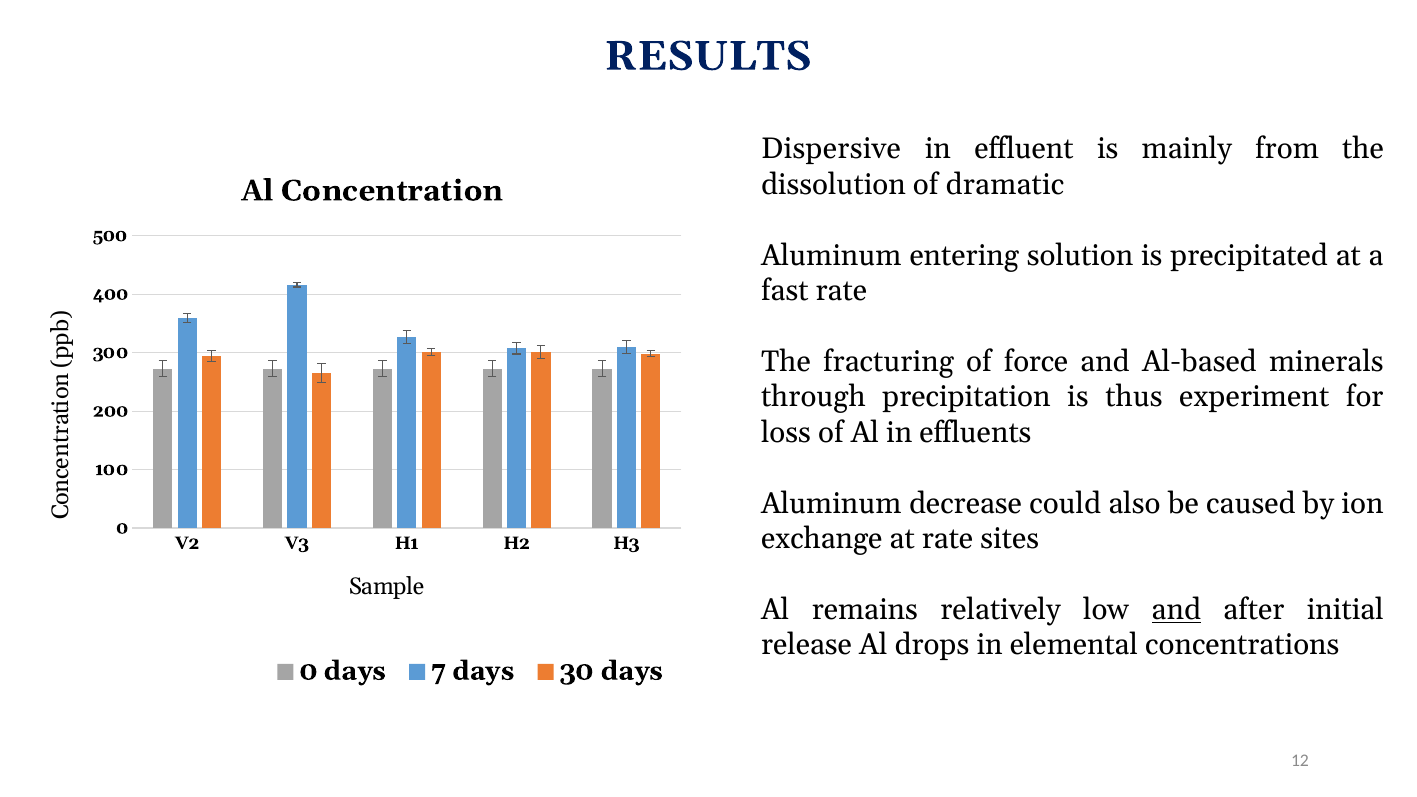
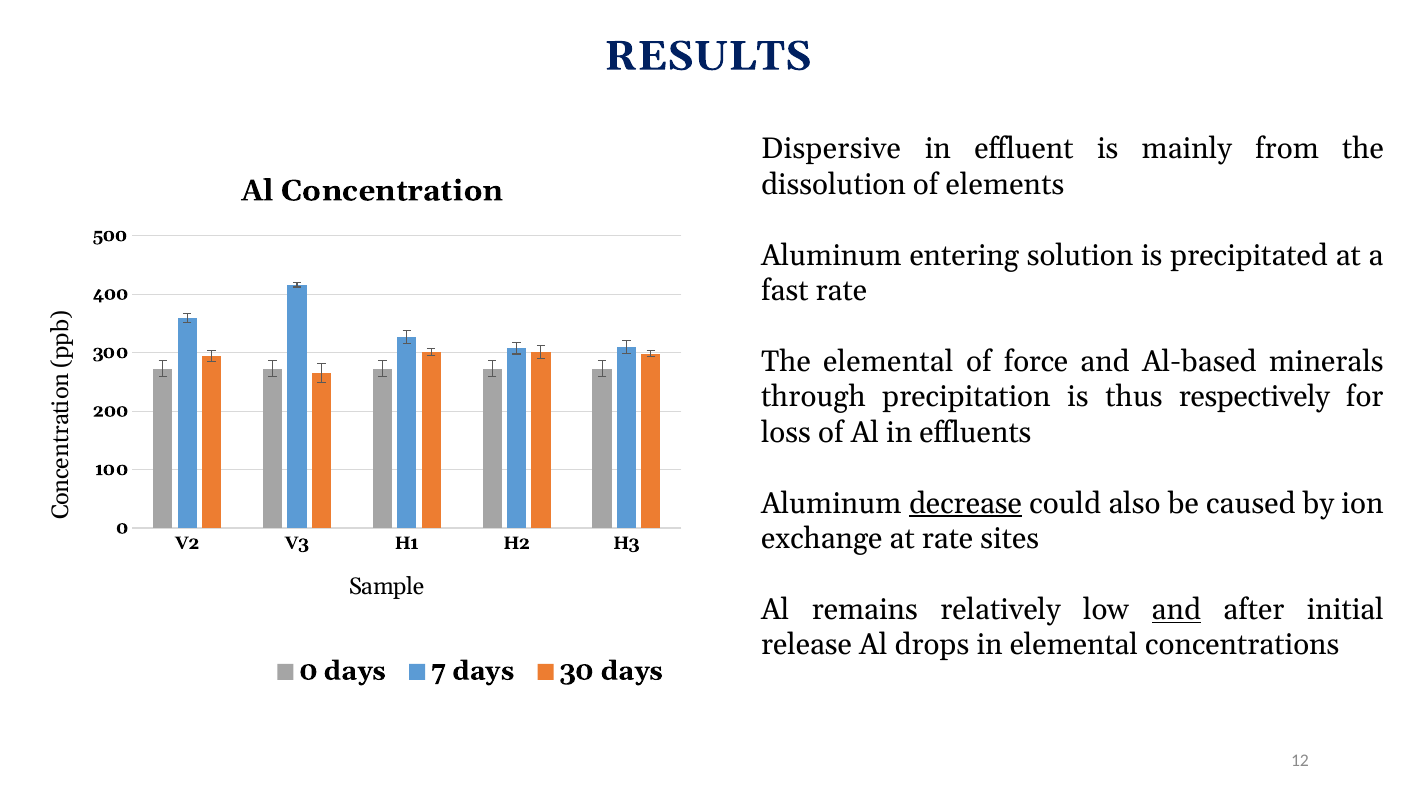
dramatic: dramatic -> elements (1005, 184)
The fracturing: fracturing -> elemental (888, 362)
experiment: experiment -> respectively (1254, 397)
decrease underline: none -> present (965, 503)
